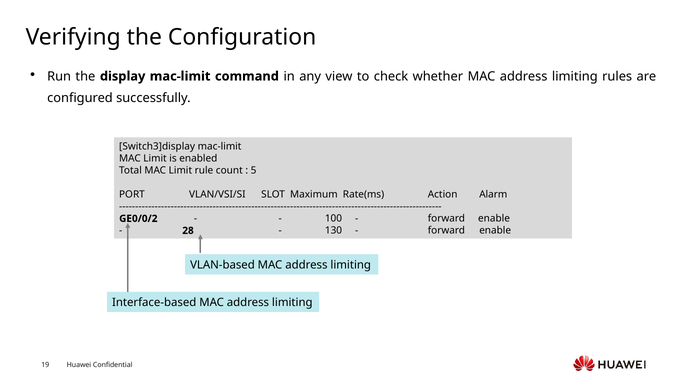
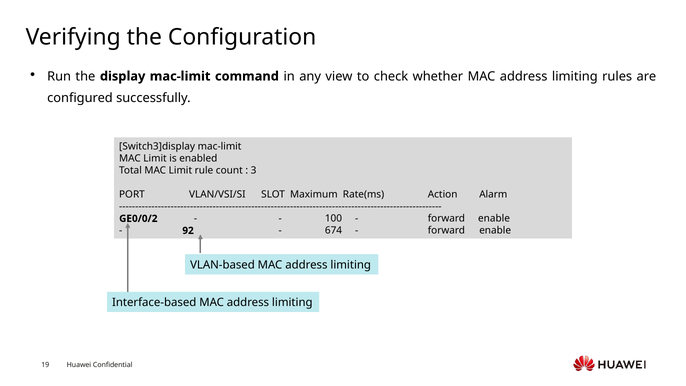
5: 5 -> 3 (253, 170)
28: 28 -> 92 (188, 231)
130: 130 -> 674 (333, 231)
